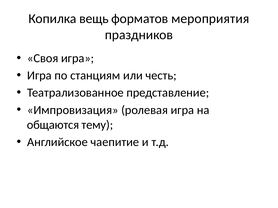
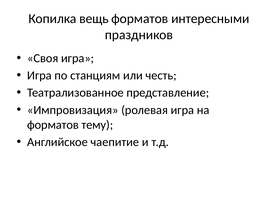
мероприятия: мероприятия -> интересными (210, 19)
общаются: общаются -> форматов (53, 125)
